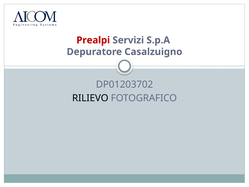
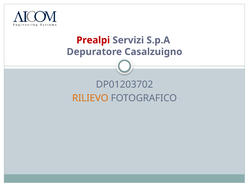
RILIEVO colour: black -> orange (90, 98)
